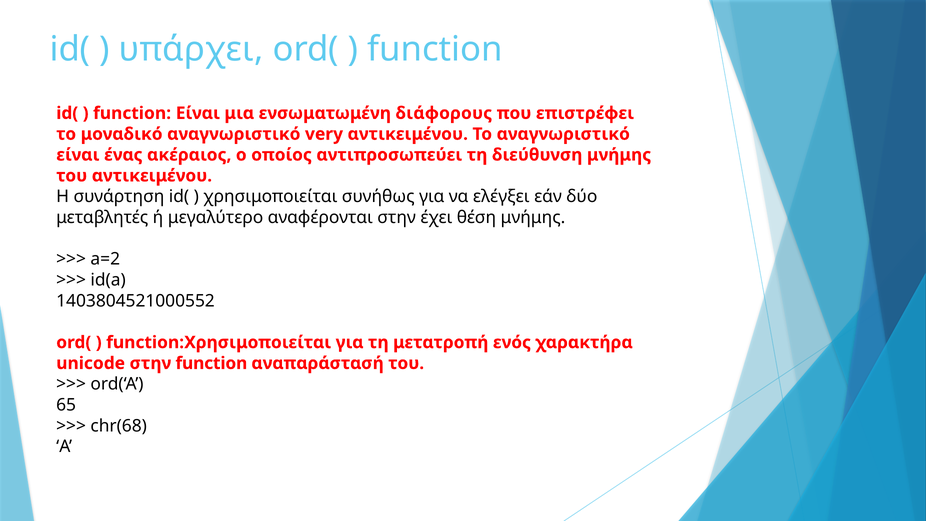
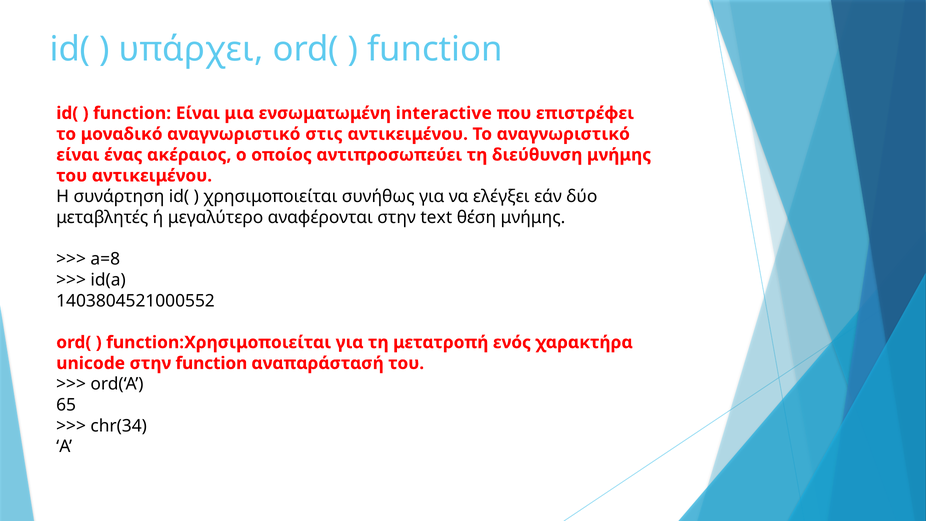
διάφορους: διάφορους -> interactive (444, 113)
very: very -> στις (324, 134)
έχει: έχει -> text (436, 217)
a=2: a=2 -> a=8 (105, 259)
chr(68: chr(68 -> chr(34 (119, 426)
